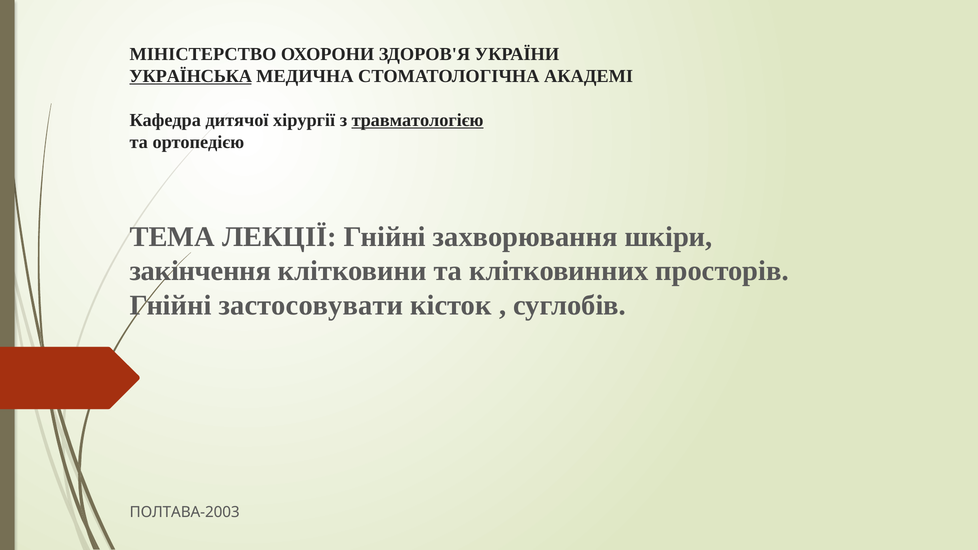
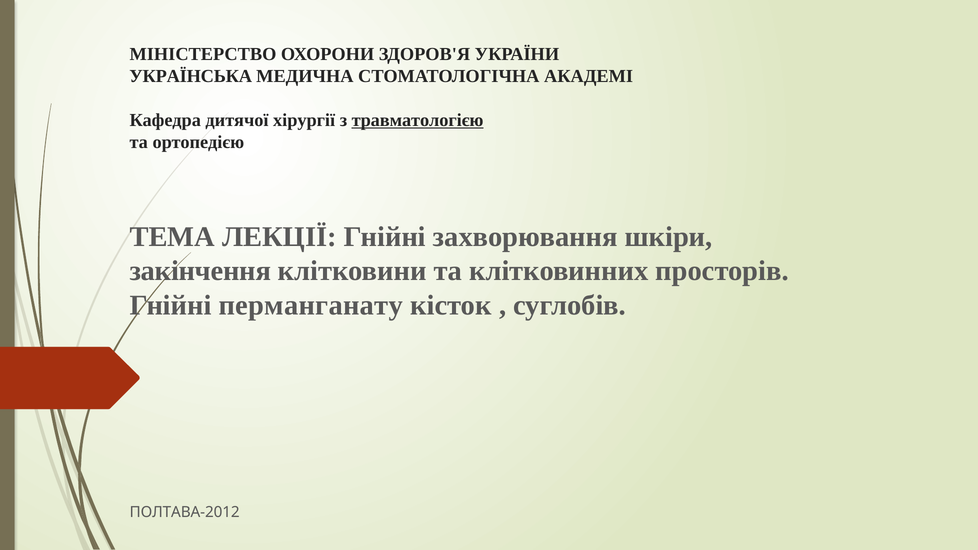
УКРАЇНСЬКА underline: present -> none (191, 76)
застосовувати: застосовувати -> перманганату (311, 305)
ПОЛТАВА-2003: ПОЛТАВА-2003 -> ПОЛТАВА-2012 (185, 512)
